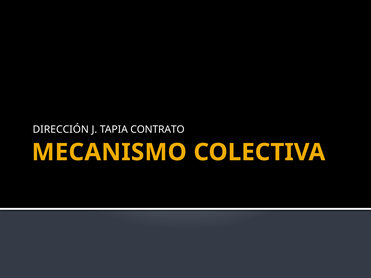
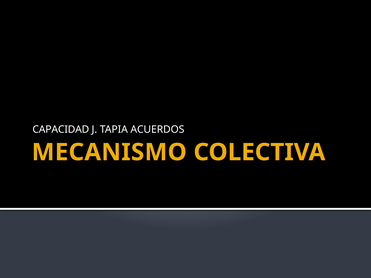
DIRECCIÓN: DIRECCIÓN -> CAPACIDAD (61, 130)
CONTRATO: CONTRATO -> ACUERDOS (157, 130)
